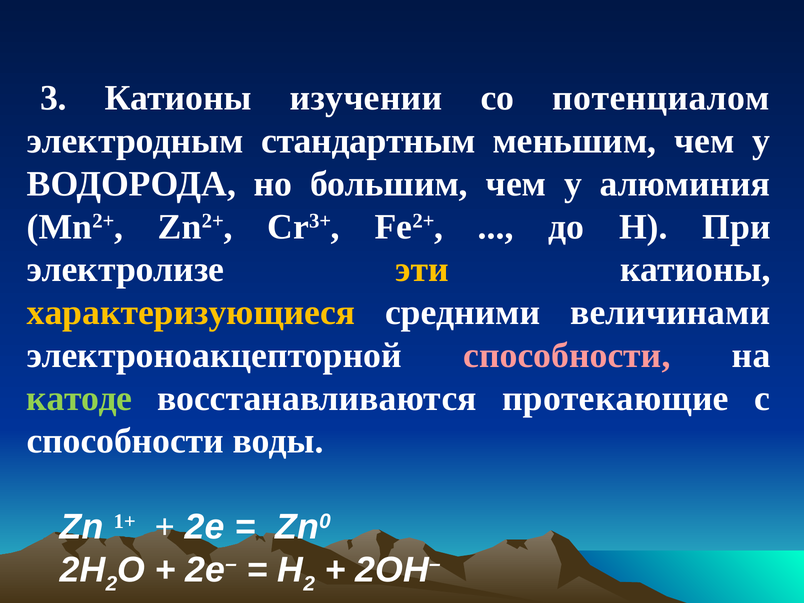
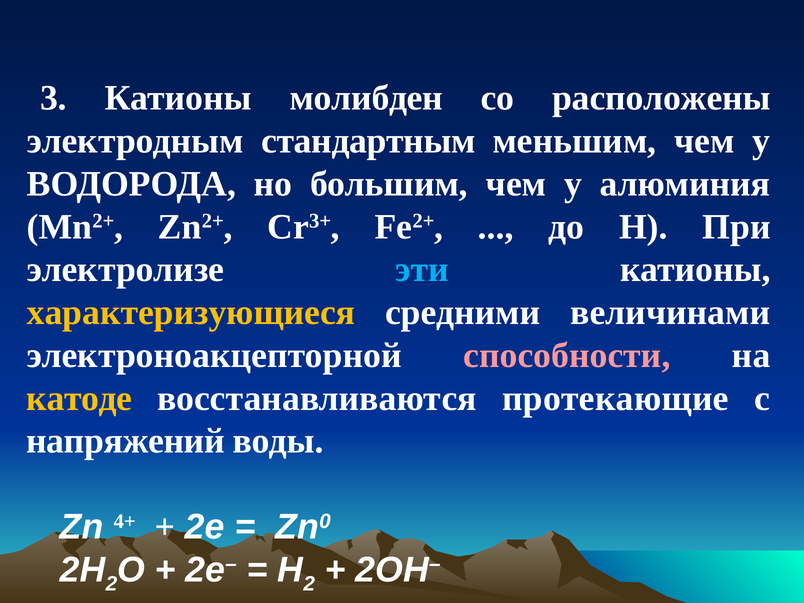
изучении: изучении -> молибден (366, 98)
потенциалом: потенциалом -> расположены (661, 98)
эти colour: yellow -> light blue (422, 270)
катоде colour: light green -> yellow (79, 398)
способности: способности -> напряжений (126, 441)
1+: 1+ -> 4+ (125, 521)
